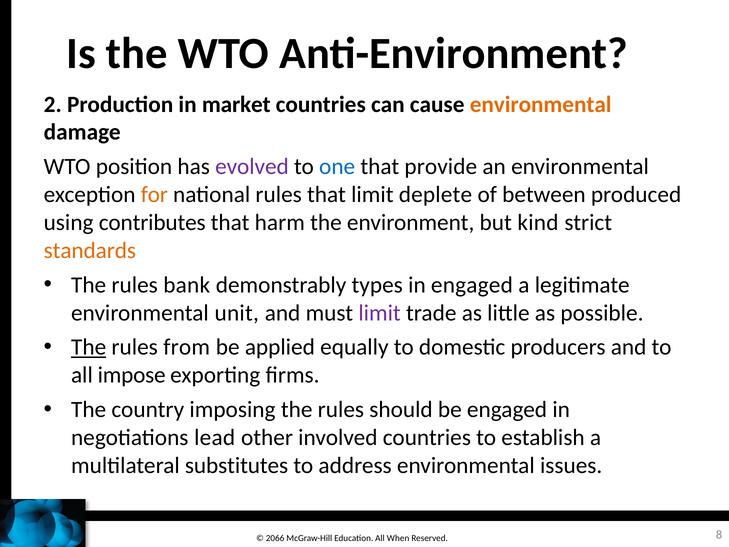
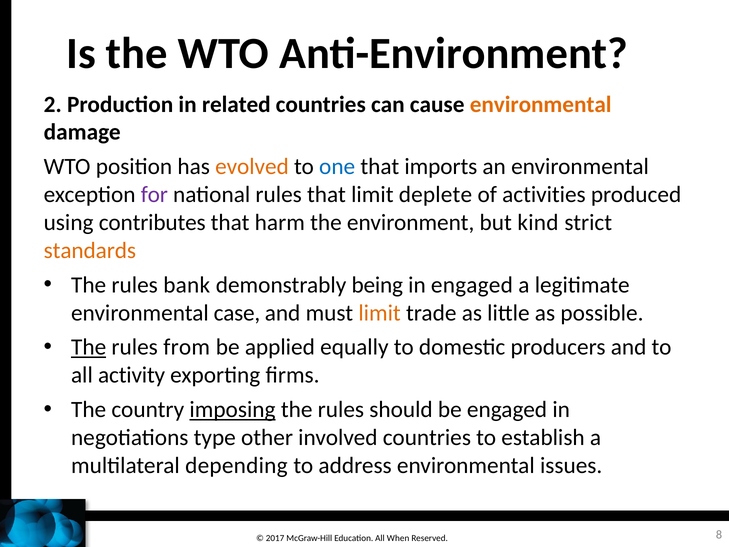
market: market -> related (236, 104)
evolved colour: purple -> orange (252, 167)
provide: provide -> imports (441, 167)
for colour: orange -> purple (154, 195)
between: between -> activities (544, 195)
types: types -> being (377, 285)
unit: unit -> case (237, 313)
limit colour: purple -> orange (380, 313)
impose: impose -> activity (132, 375)
imposing underline: none -> present (232, 409)
lead: lead -> type (215, 437)
substitutes: substitutes -> depending (236, 465)
2066: 2066 -> 2017 (275, 538)
